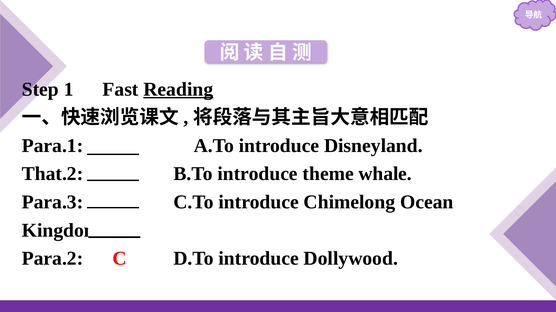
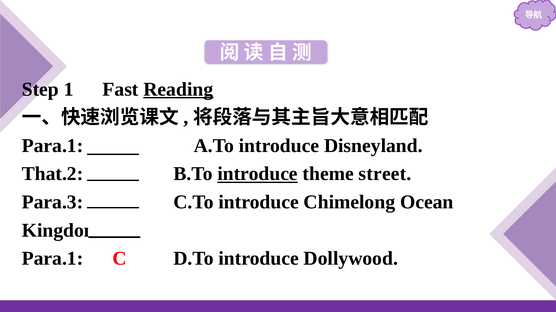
introduce underline: none -> present (258, 174)
whale: whale -> street (385, 174)
Para.2: Para.2 -> Para.1 (53, 259)
